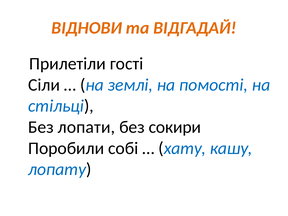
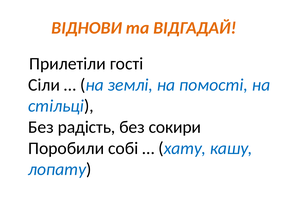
лопати: лопати -> радість (87, 127)
